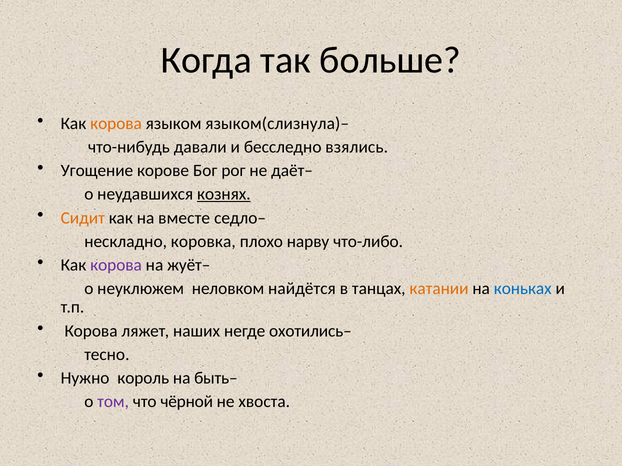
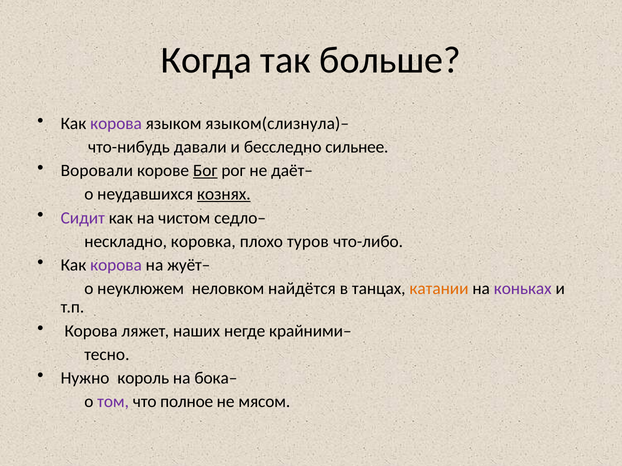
корова colour: orange -> purple (116, 124)
взялись: взялись -> сильнее (357, 147)
Угощение: Угощение -> Воровали (97, 171)
Бог underline: none -> present (205, 171)
Сидит colour: orange -> purple (83, 218)
вместе: вместе -> чистом (184, 218)
нарву: нарву -> туров (308, 242)
коньках colour: blue -> purple (523, 289)
охотились–: охотились– -> крайними– (310, 331)
быть–: быть– -> бока– (216, 379)
чёрной: чёрной -> полное (187, 402)
хвоста: хвоста -> мясом (264, 402)
